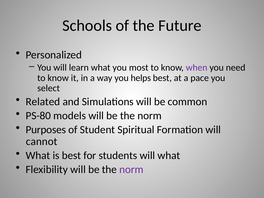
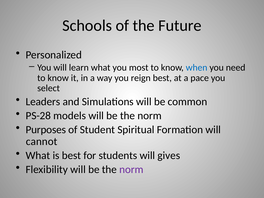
when colour: purple -> blue (197, 68)
helps: helps -> reign (141, 78)
Related: Related -> Leaders (43, 102)
PS-80: PS-80 -> PS-28 (38, 116)
will what: what -> gives (169, 155)
